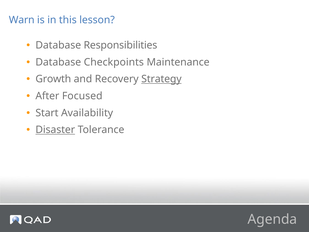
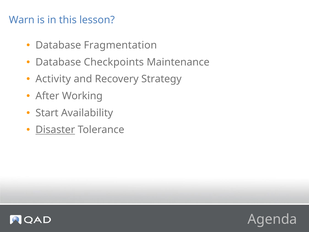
Responsibilities: Responsibilities -> Fragmentation (120, 45)
Growth: Growth -> Activity (53, 79)
Strategy underline: present -> none (161, 79)
Focused: Focused -> Working (82, 96)
